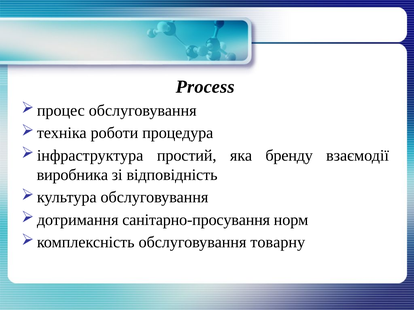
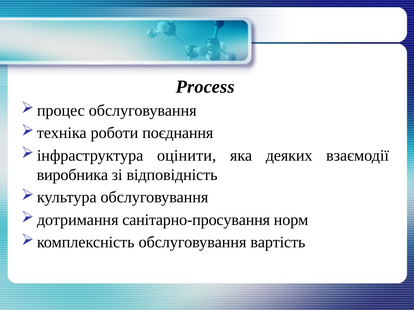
процедура: процедура -> поєднання (178, 133)
простий: простий -> оцінити (187, 156)
бренду: бренду -> деяких (289, 156)
товарну: товарну -> вартість (278, 243)
